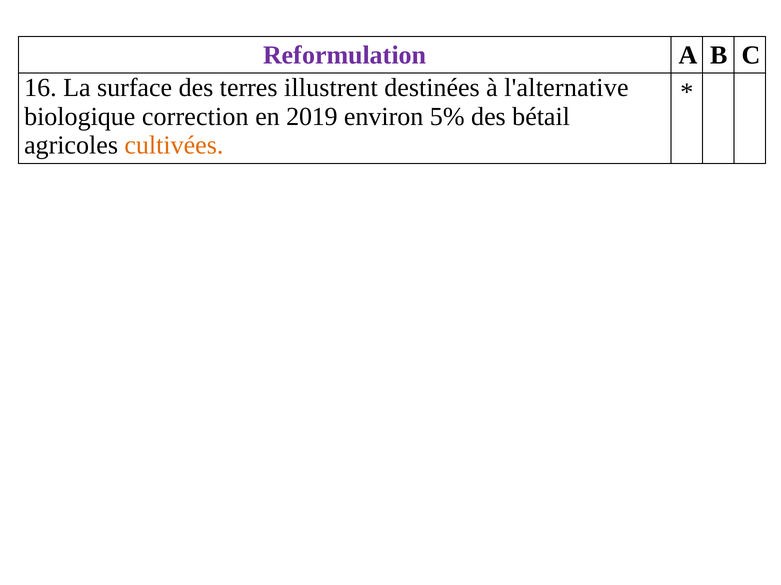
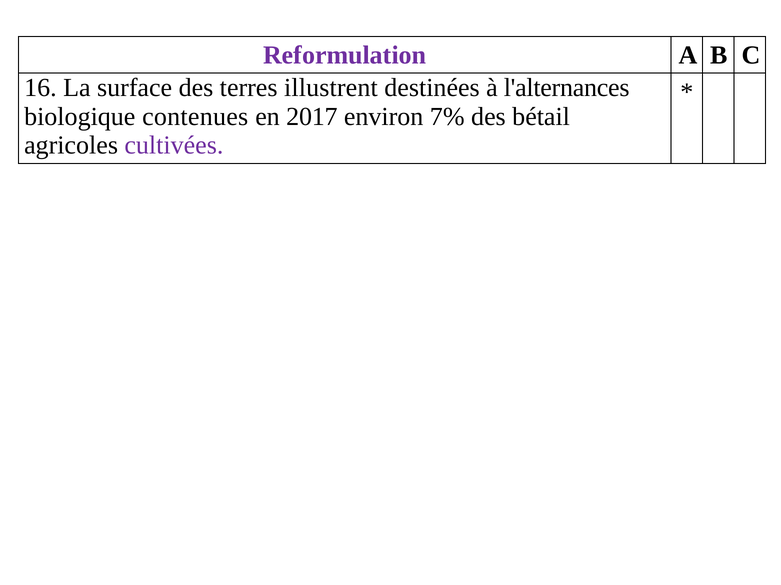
l'alternative: l'alternative -> l'alternances (567, 88)
correction: correction -> contenues (195, 117)
2019: 2019 -> 2017 (312, 117)
5%: 5% -> 7% (447, 117)
cultivées colour: orange -> purple (174, 145)
